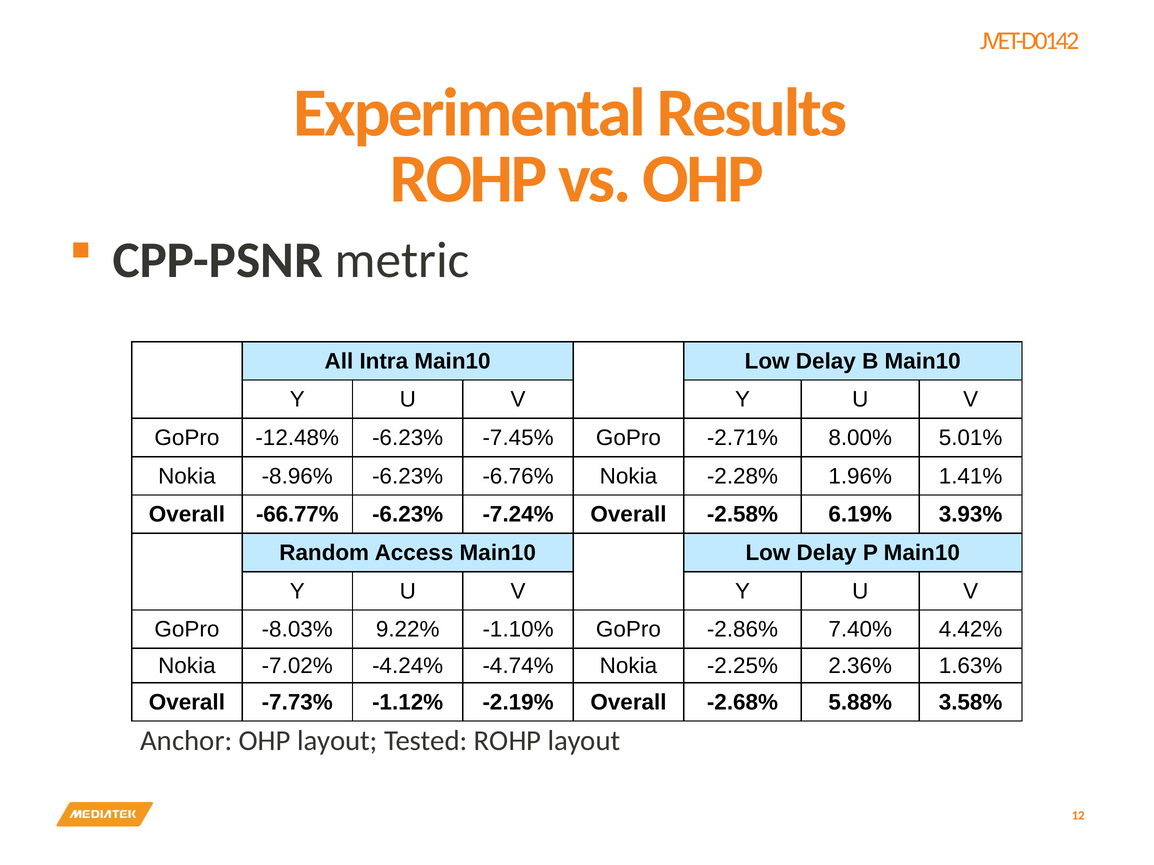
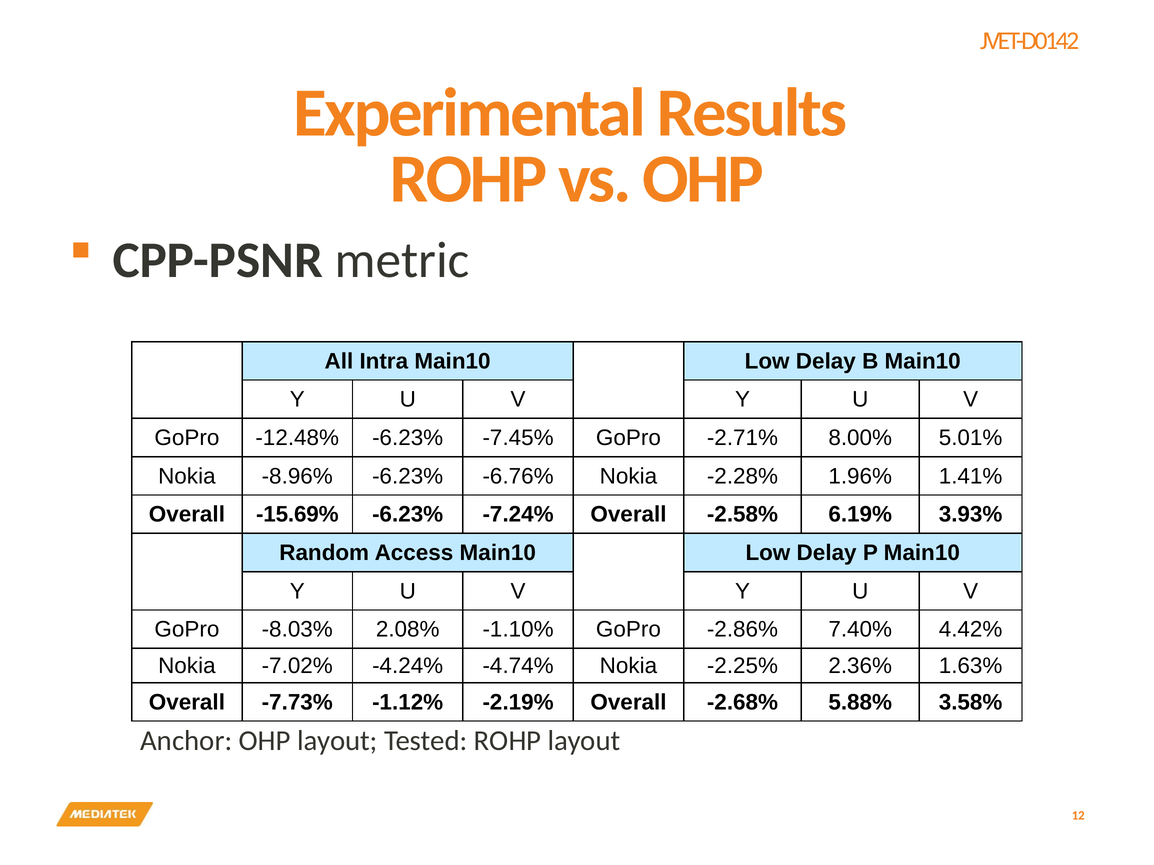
-66.77%: -66.77% -> -15.69% (297, 515)
9.22%: 9.22% -> 2.08% (408, 630)
